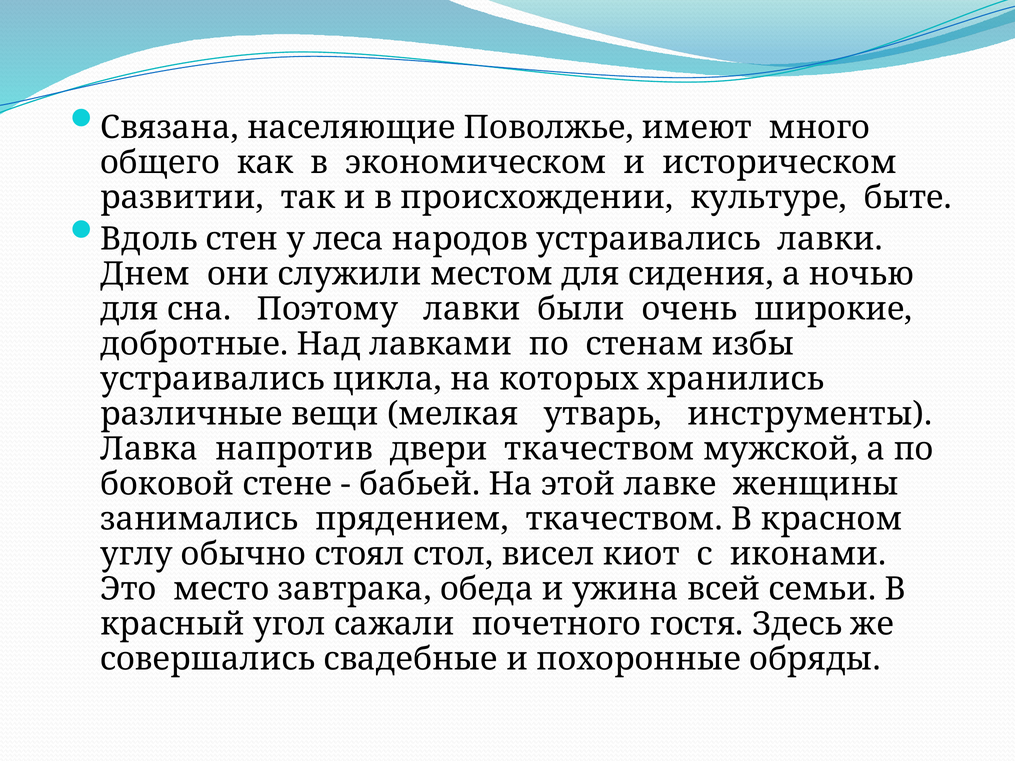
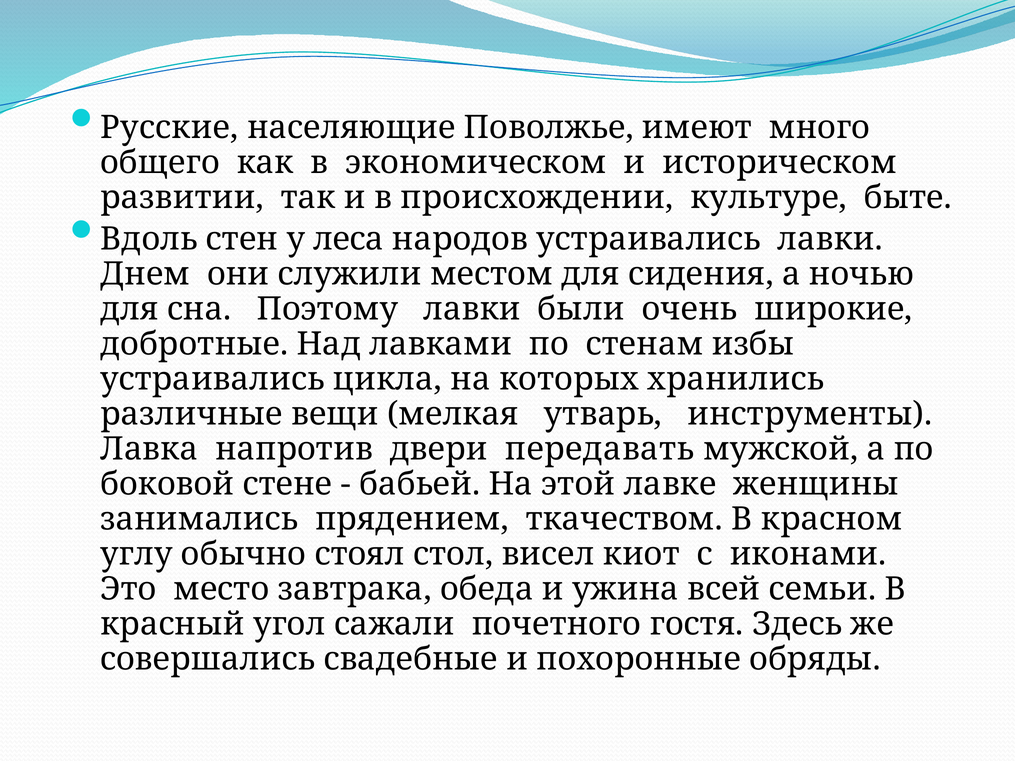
Связана: Связана -> Русские (169, 128)
двери ткачеством: ткачеством -> передавать (599, 449)
